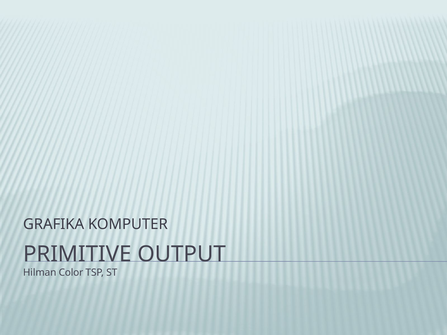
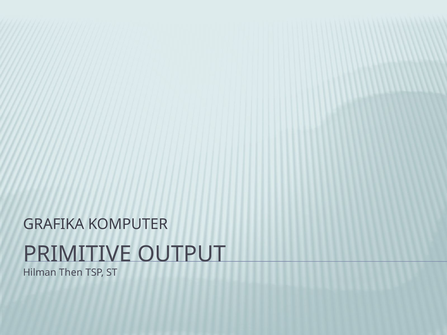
Color: Color -> Then (71, 273)
